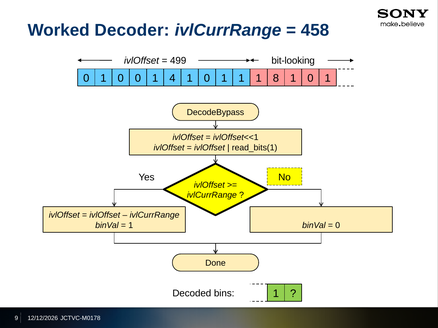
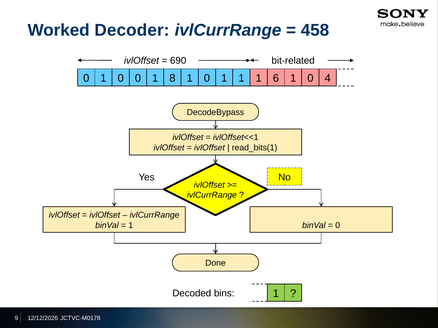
499: 499 -> 690 (178, 61)
bit-looking: bit-looking -> bit-related (293, 61)
4: 4 -> 8 (172, 78)
8: 8 -> 6 (276, 78)
1: 1 -> 4 (328, 78)
